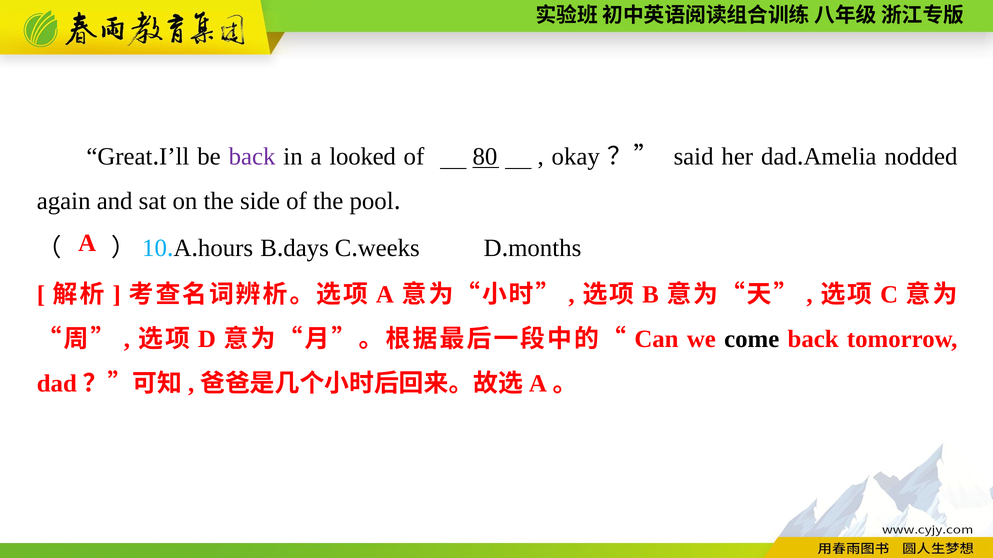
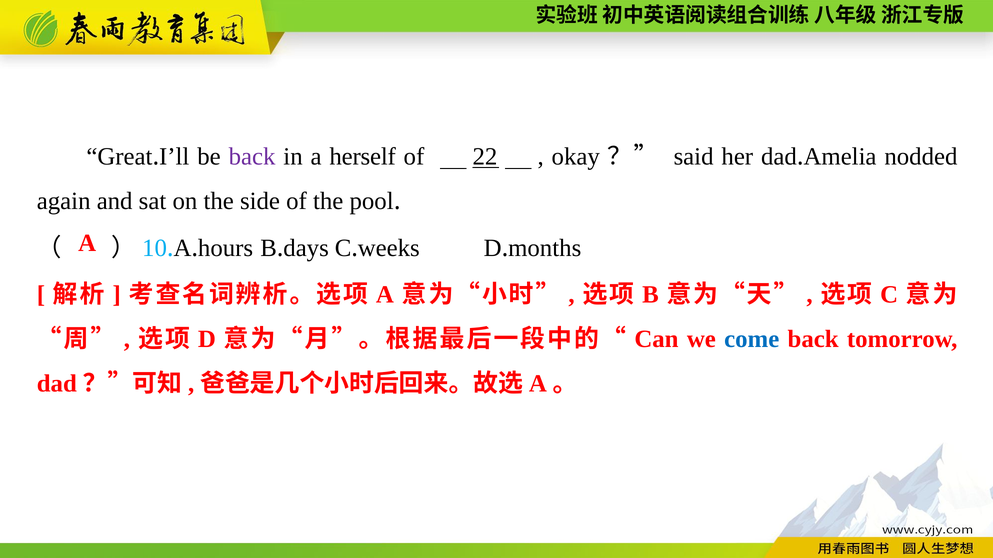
looked: looked -> herself (363, 157)
80: 80 -> 22 (485, 157)
come colour: black -> blue (752, 339)
